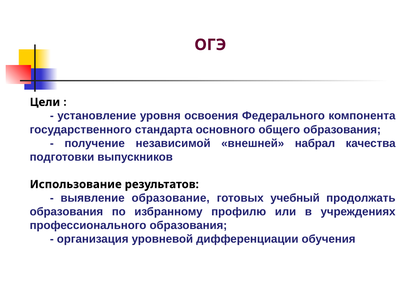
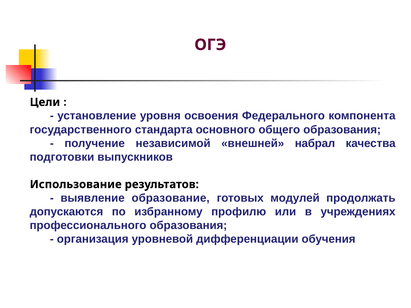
учебный: учебный -> модулей (295, 198)
образования: образования -> допускаются (66, 212)
